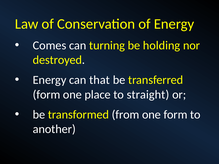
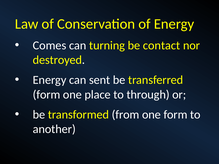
holding: holding -> contact (162, 45)
that: that -> sent (100, 80)
straight: straight -> through (148, 95)
